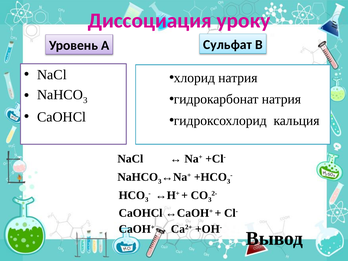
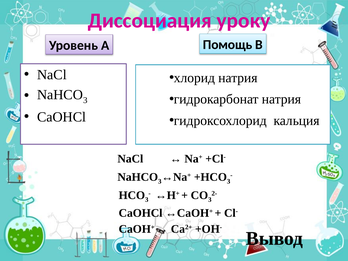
Сульфат: Сульфат -> Помощь (228, 45)
